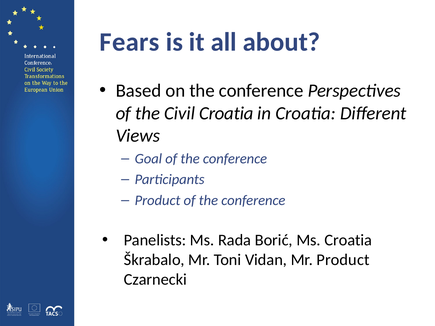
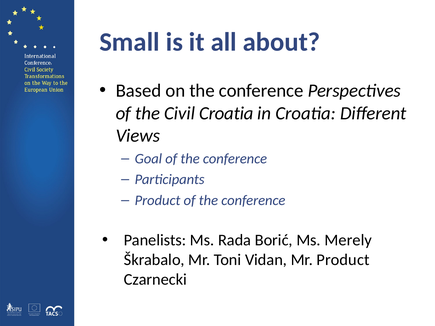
Fears: Fears -> Small (130, 42)
Ms Croatia: Croatia -> Merely (348, 240)
